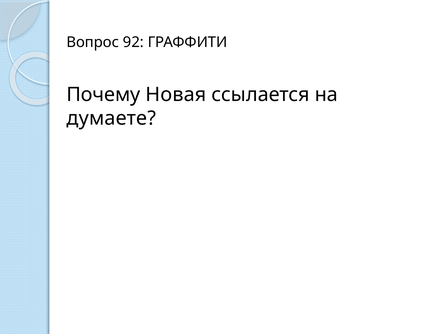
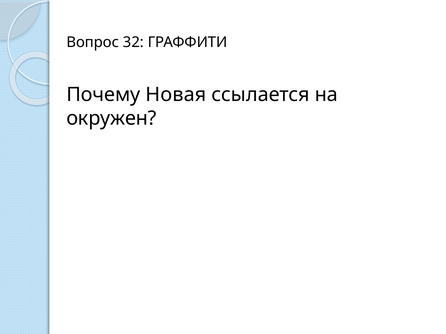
92: 92 -> 32 (133, 42)
думаете: думаете -> окружен (111, 119)
